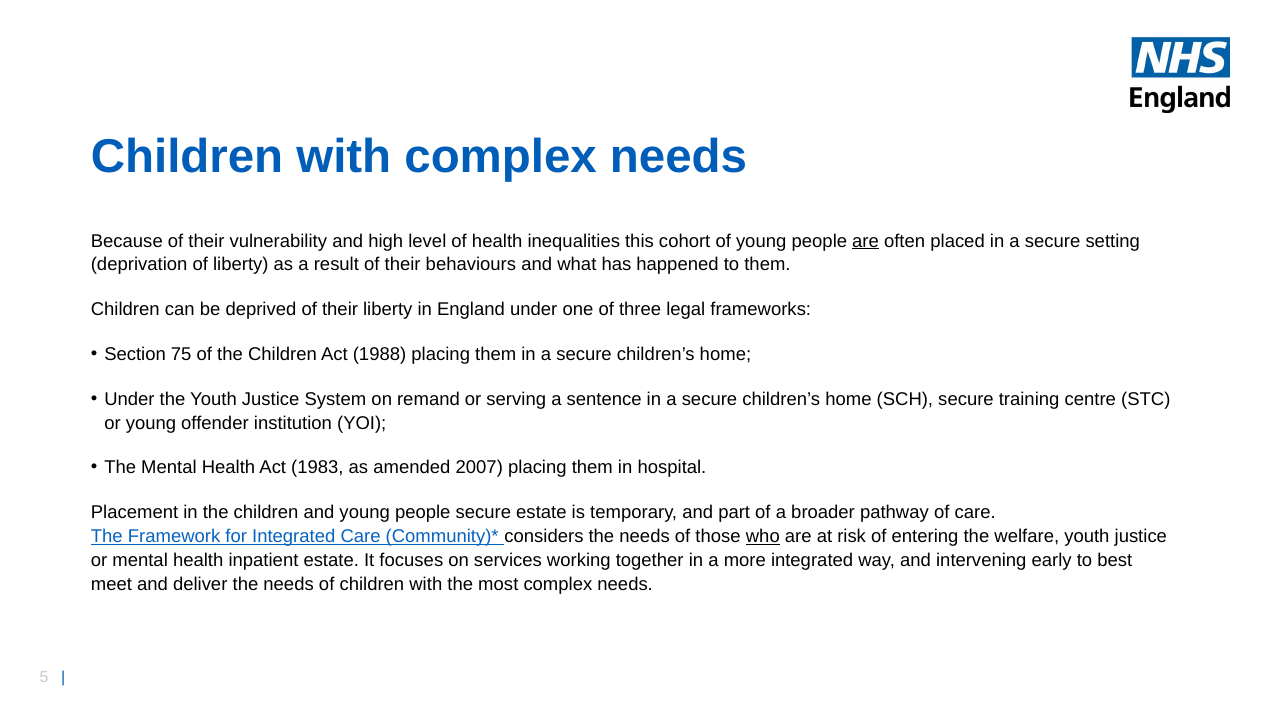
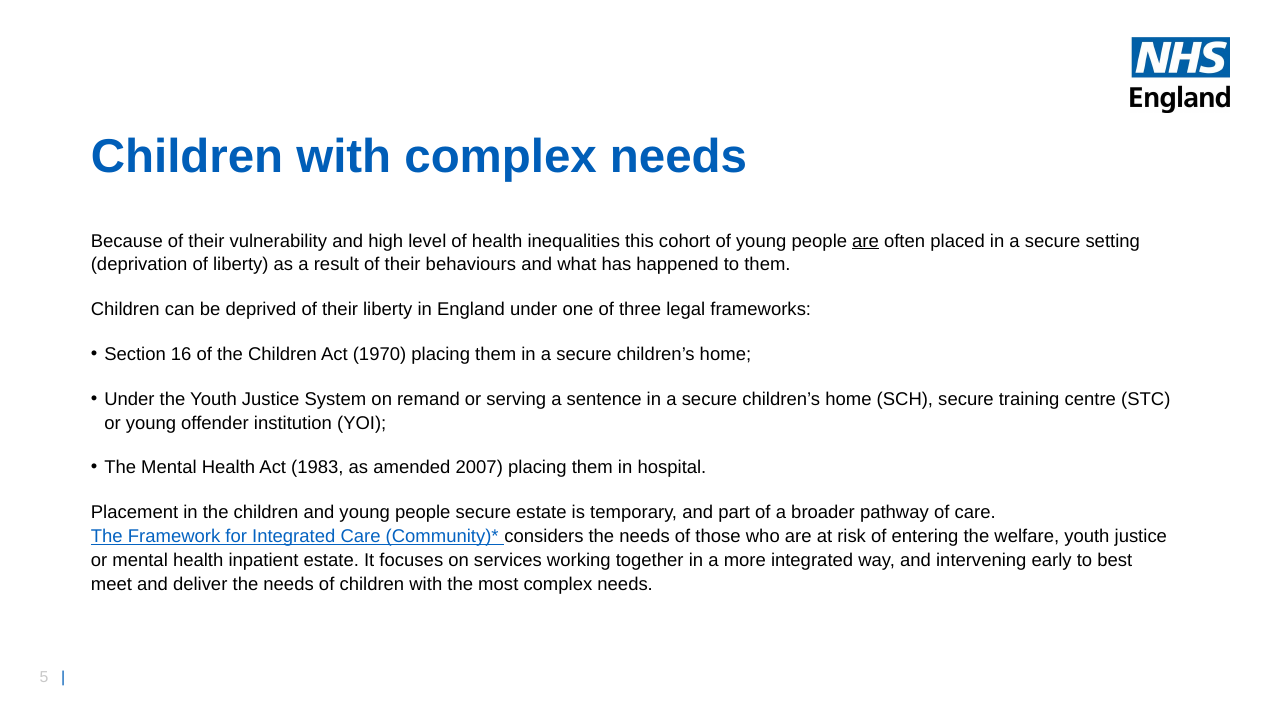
75: 75 -> 16 (181, 354)
1988: 1988 -> 1970 (380, 354)
who underline: present -> none (763, 537)
